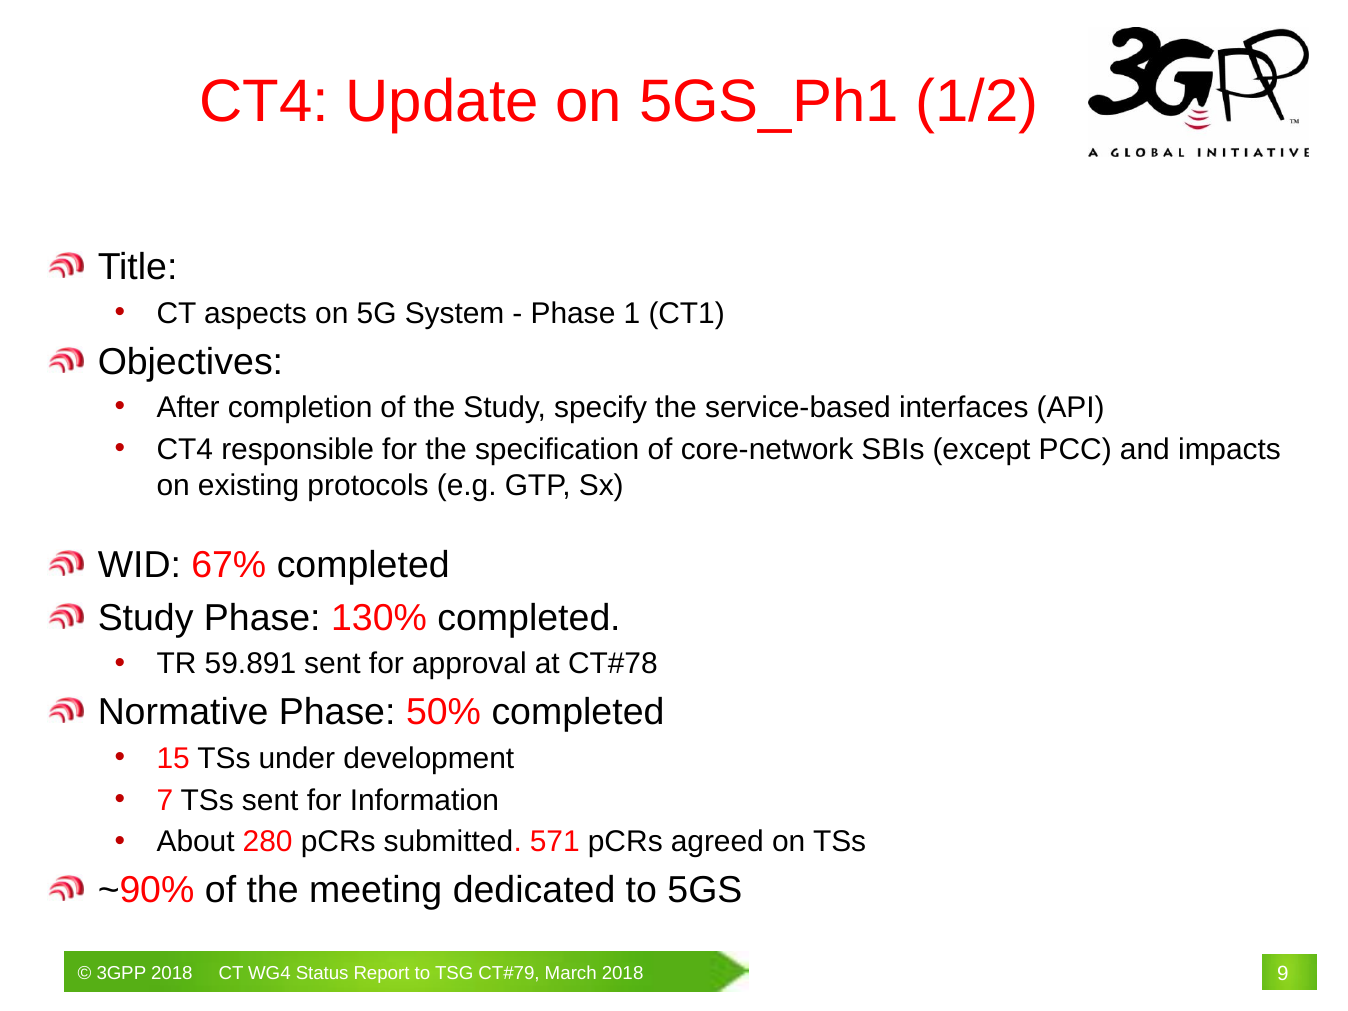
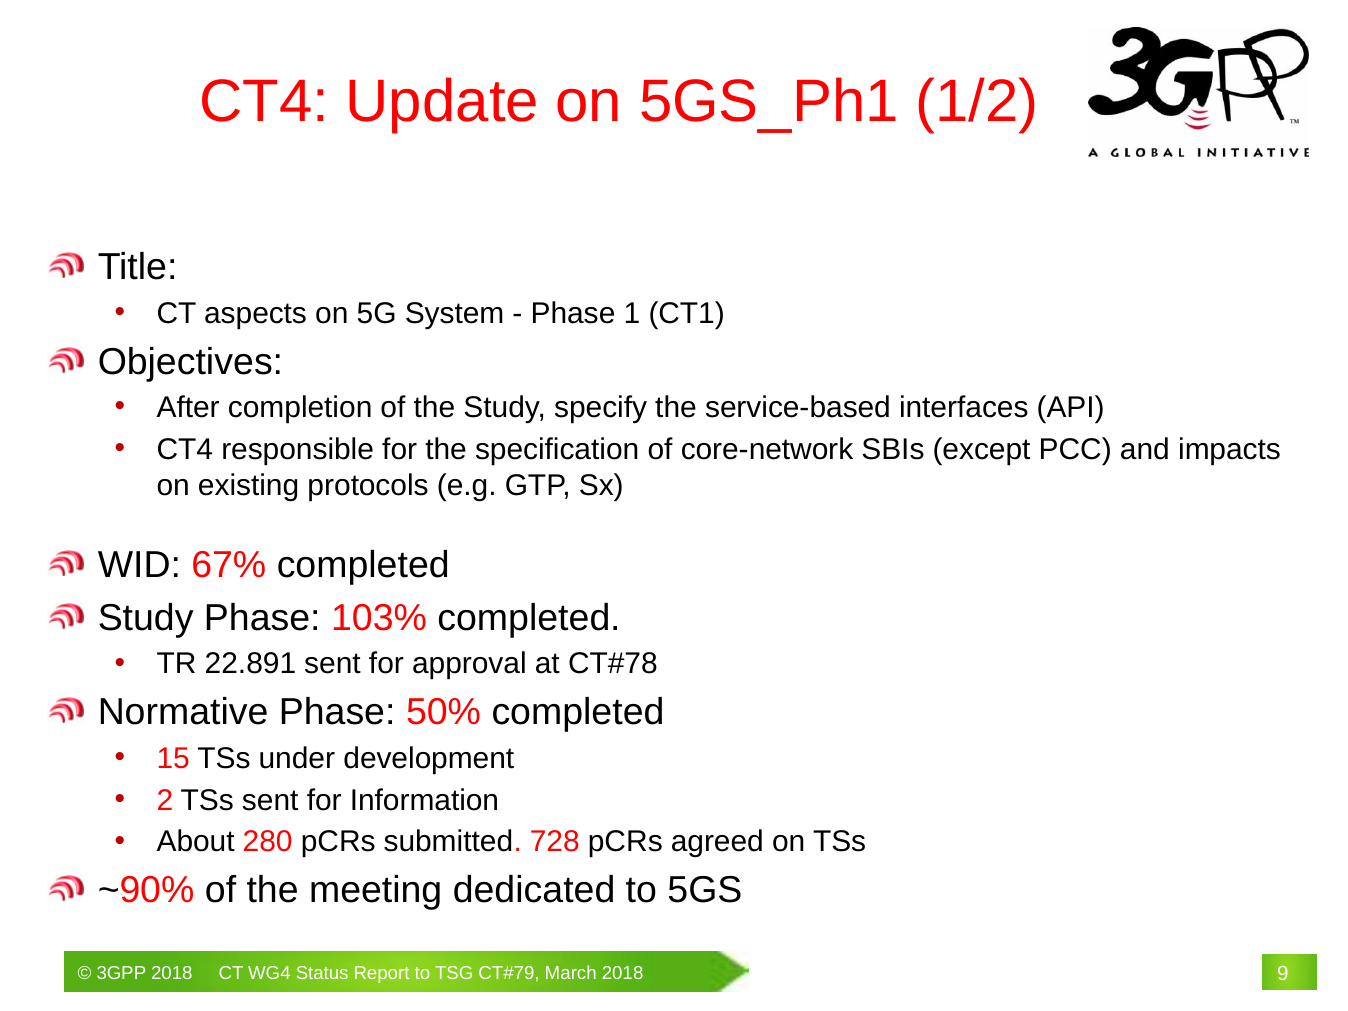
130%: 130% -> 103% (379, 618)
59.891: 59.891 -> 22.891 (250, 664)
7: 7 -> 2 (165, 800)
571: 571 -> 728 (555, 842)
